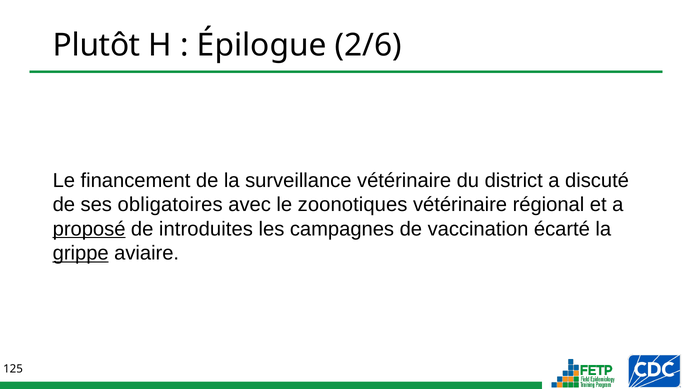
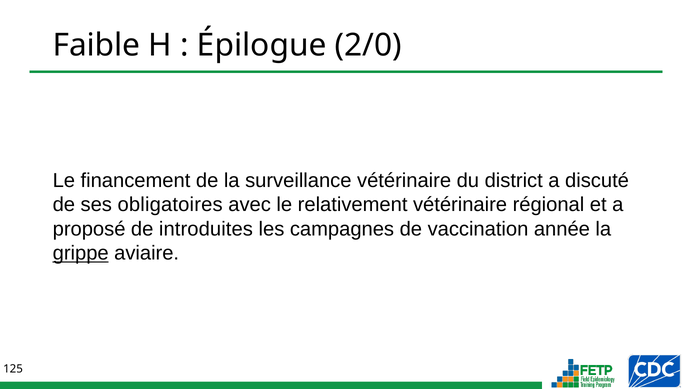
Plutôt: Plutôt -> Faible (96, 45)
2/6: 2/6 -> 2/0 (368, 45)
zoonotiques: zoonotiques -> relativement (353, 205)
proposé underline: present -> none (89, 229)
écarté: écarté -> année (562, 229)
